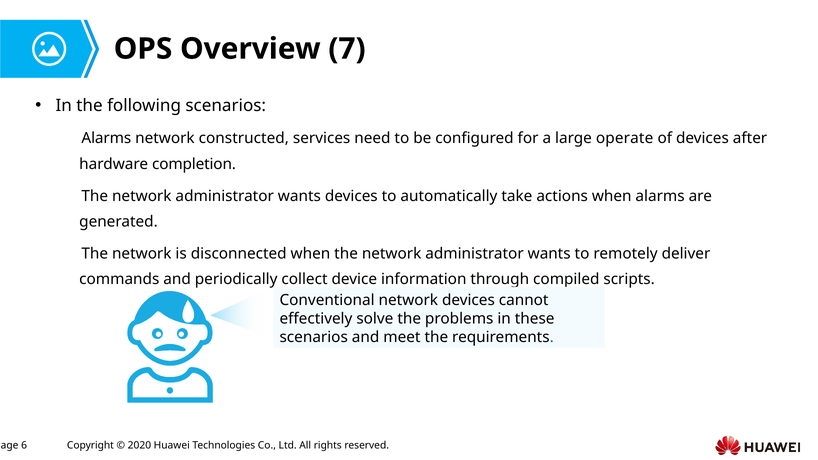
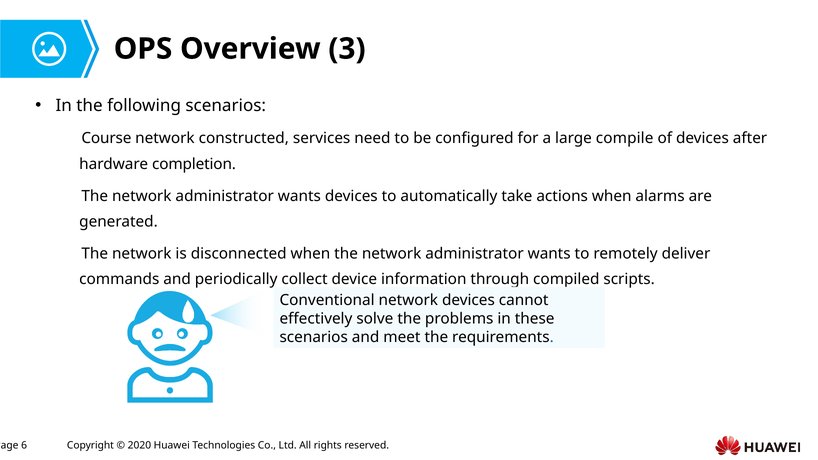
7: 7 -> 3 (347, 49)
Alarms: Alarms -> Course (106, 138)
operate: operate -> compile (625, 138)
